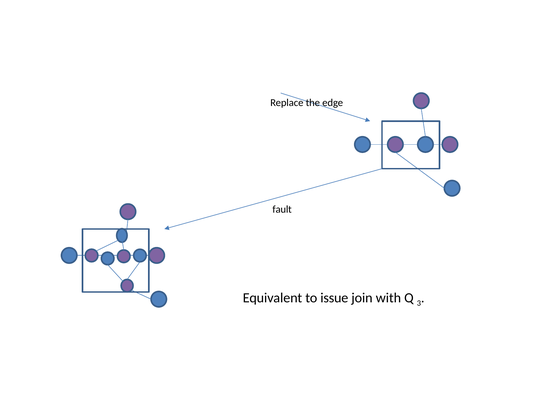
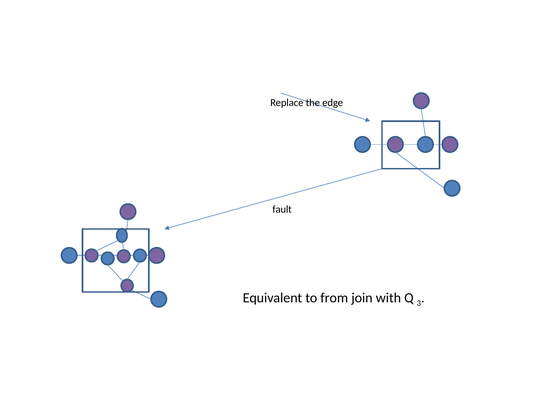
issue: issue -> from (334, 298)
